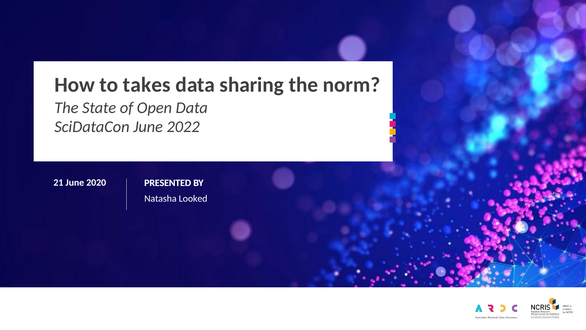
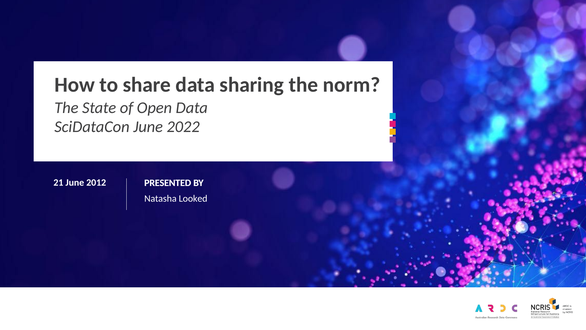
takes: takes -> share (147, 85)
2020: 2020 -> 2012 (96, 183)
